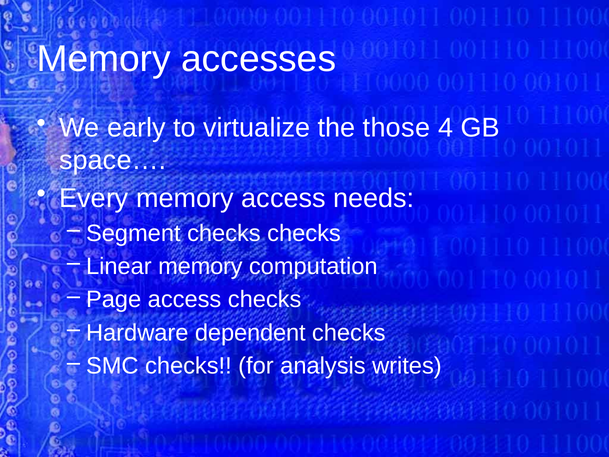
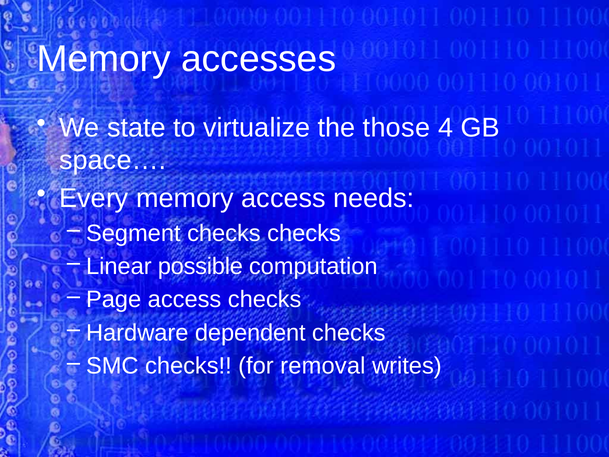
early: early -> state (136, 128)
Linear memory: memory -> possible (200, 266)
analysis: analysis -> removal (323, 366)
